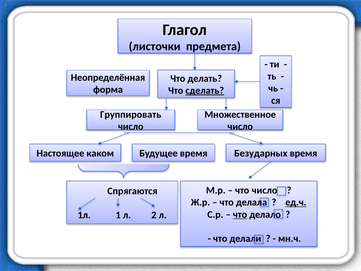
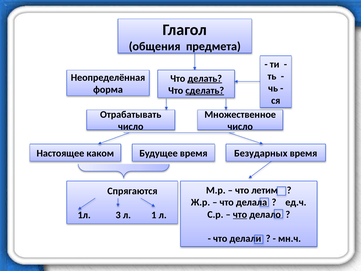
листочки: листочки -> общения (155, 46)
делать underline: none -> present (205, 78)
Группировать: Группировать -> Отрабатывать (131, 114)
что число: число -> летим (265, 190)
ед.ч underline: present -> none (296, 202)
1: 1 -> 3 (118, 215)
2: 2 -> 1 (154, 215)
